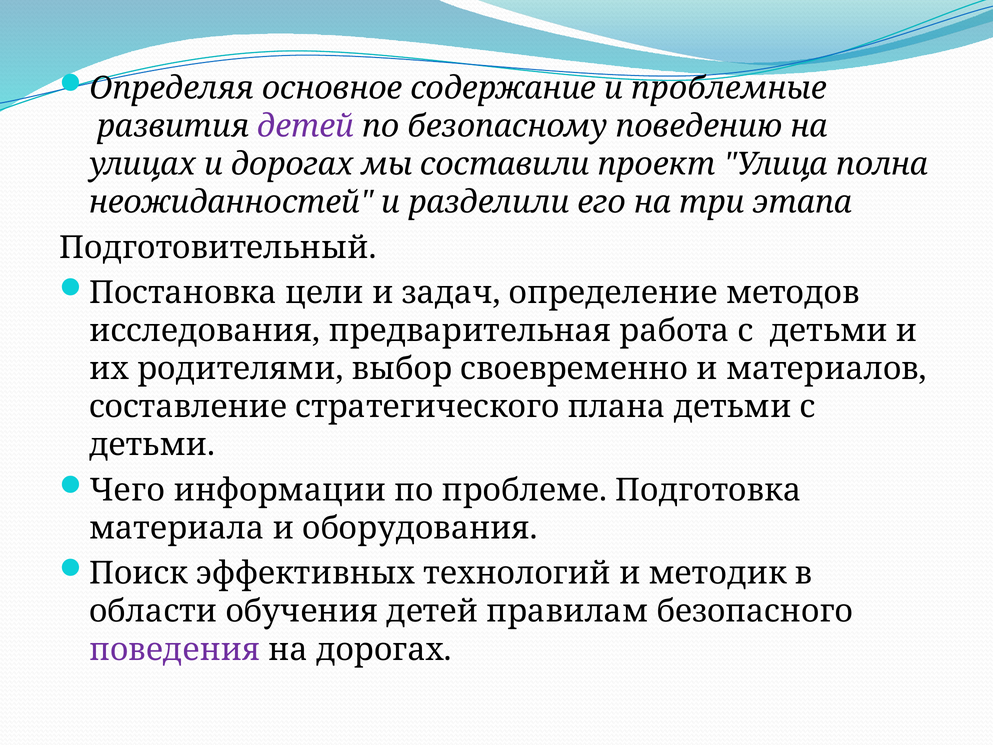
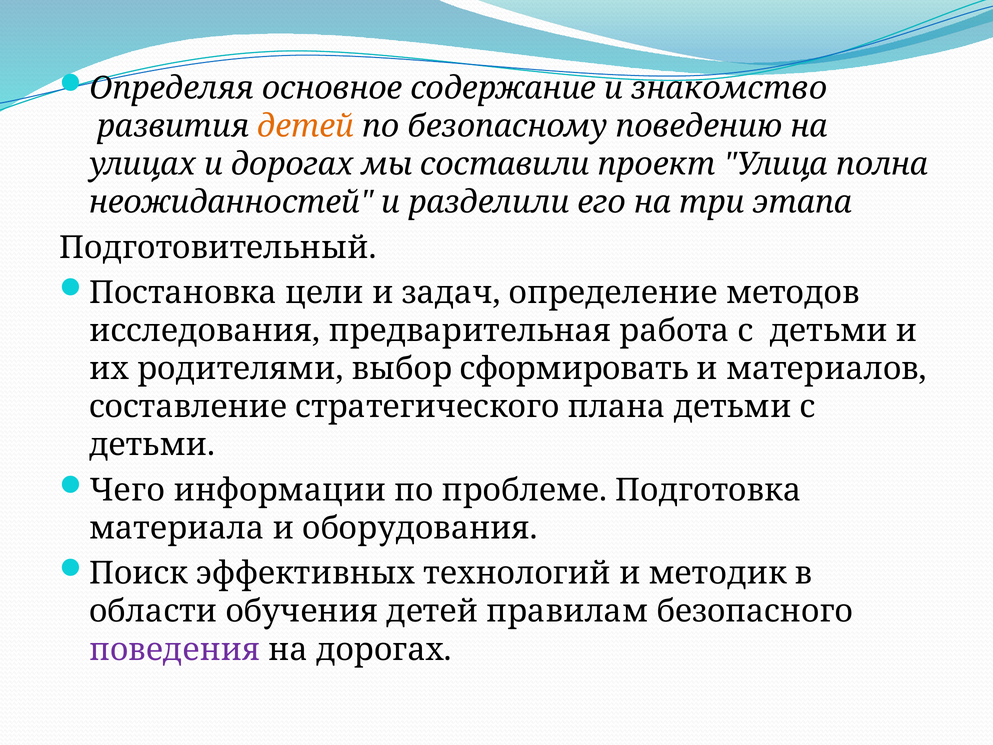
проблемные: проблемные -> знакомство (729, 88)
детей colour: purple -> orange (306, 126)
своевременно: своевременно -> сформировать (574, 369)
